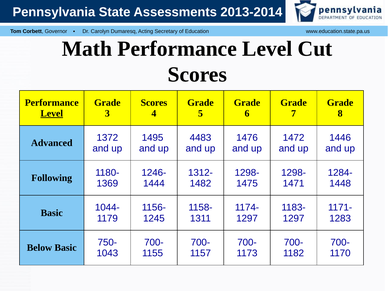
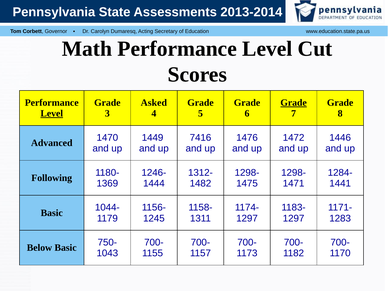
Scores: Scores -> Asked (154, 103)
Grade underline: none -> present (294, 103)
1372: 1372 -> 1470 (107, 138)
1495: 1495 -> 1449 (153, 138)
4483: 4483 -> 7416 (200, 138)
1448: 1448 -> 1441 (340, 183)
